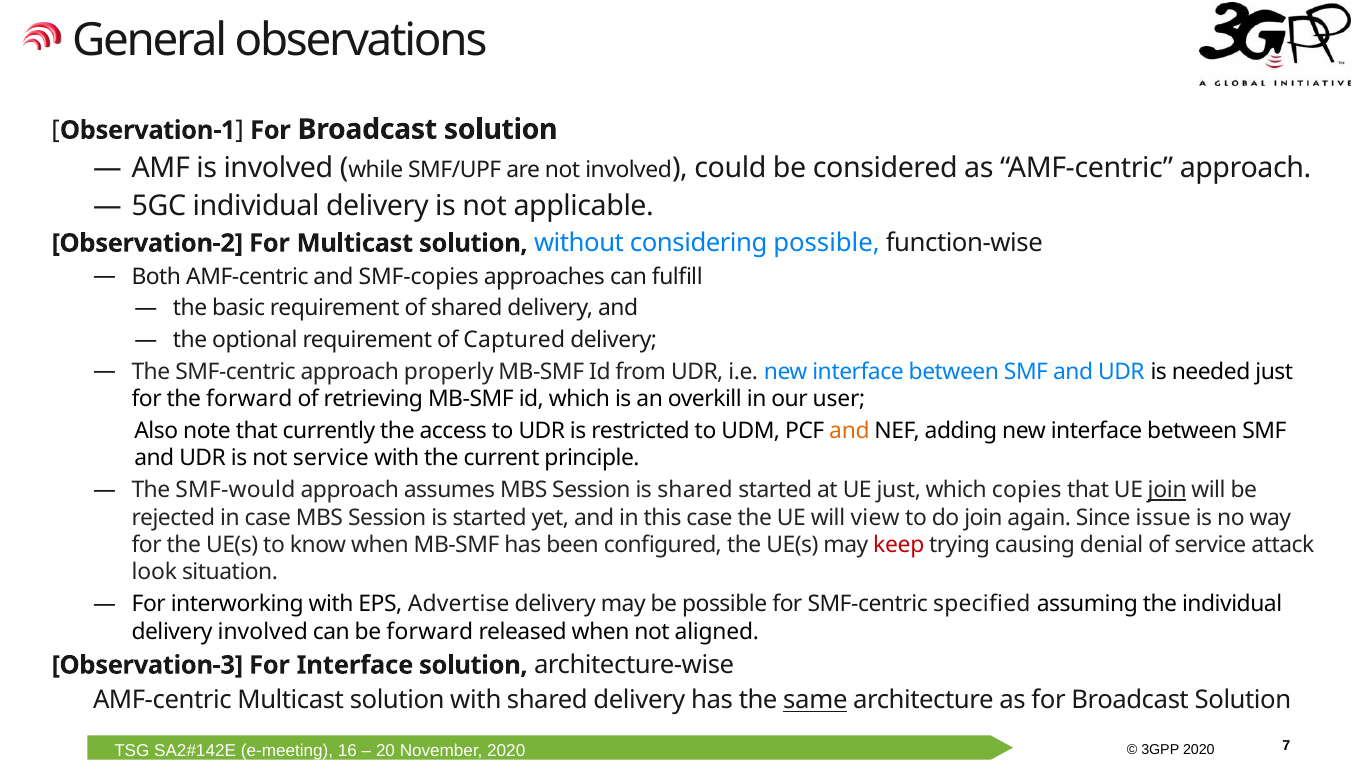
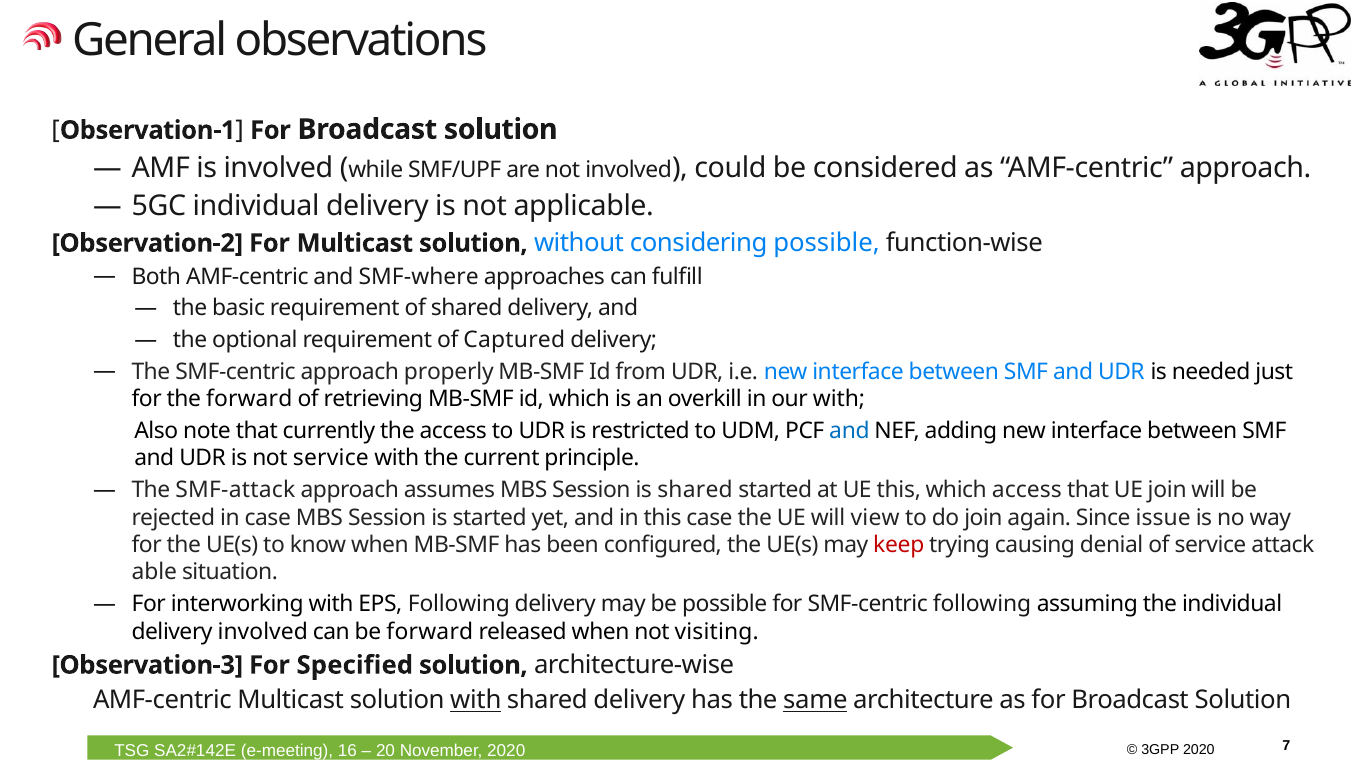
SMF-copies: SMF-copies -> SMF-where (419, 276)
our user: user -> with (839, 399)
and colour: orange -> blue (849, 431)
SMF-would: SMF-would -> SMF-attack (235, 490)
UE just: just -> this (899, 490)
which copies: copies -> access (1027, 490)
join underline: present -> none (1167, 490)
look: look -> able (154, 572)
EPS Advertise: Advertise -> Following (459, 604)
SMF-centric specified: specified -> following (982, 604)
aligned: aligned -> visiting (717, 631)
For Interface: Interface -> Specified (355, 665)
with underline: none -> present (476, 700)
